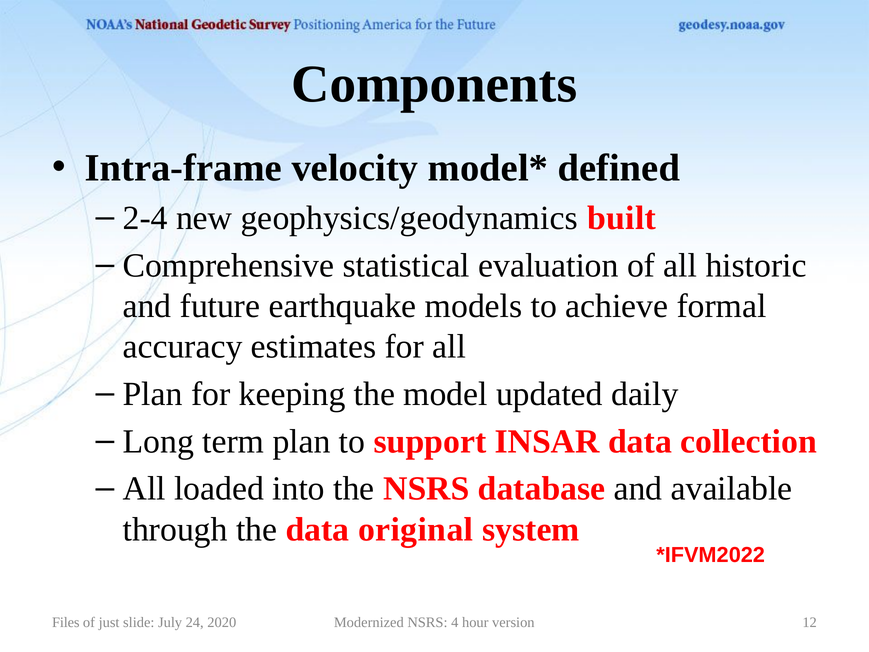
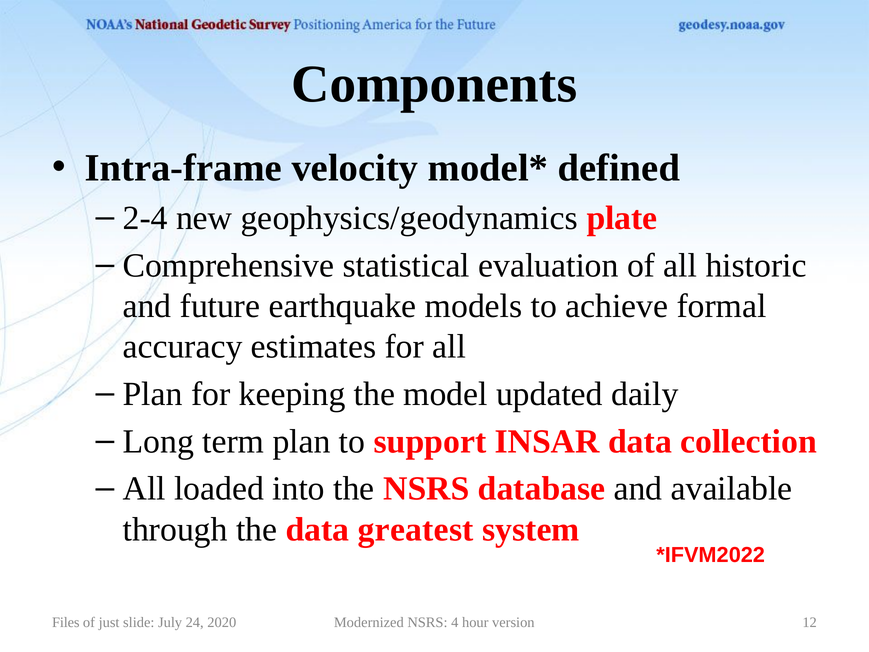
built: built -> plate (622, 218)
original: original -> greatest (416, 529)
